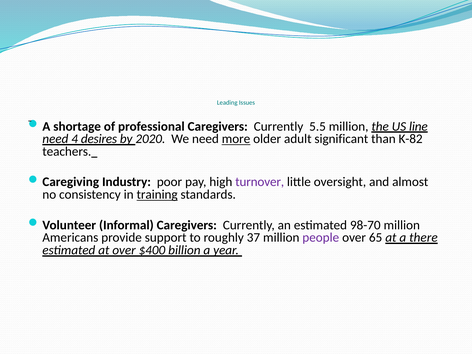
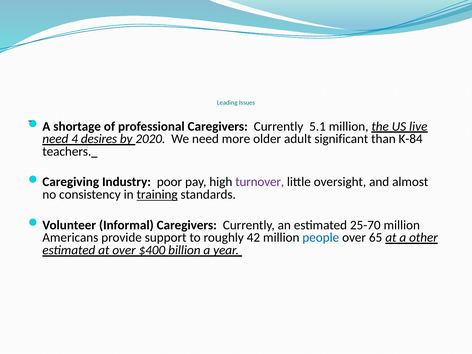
5.5: 5.5 -> 5.1 (318, 126)
line: line -> live (418, 126)
more underline: present -> none (236, 139)
K-82: K-82 -> K-84 (411, 139)
98-70: 98-70 -> 25-70 (365, 225)
37: 37 -> 42 (253, 238)
people colour: purple -> blue (321, 238)
there: there -> other (423, 238)
